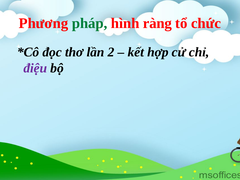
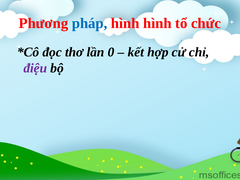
pháp colour: green -> blue (90, 23)
hình ràng: ràng -> hình (157, 23)
2: 2 -> 0 (111, 52)
